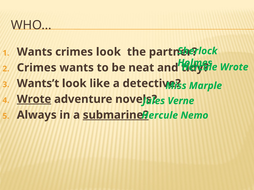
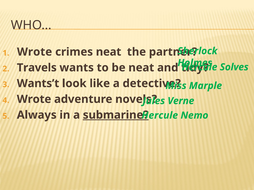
Wants: Wants -> Wrote (35, 52)
crimes look: look -> neat (109, 52)
Wrote: Wrote -> Solves (234, 67)
Crimes: Crimes -> Travels (37, 68)
Wrote underline: present -> none (34, 99)
